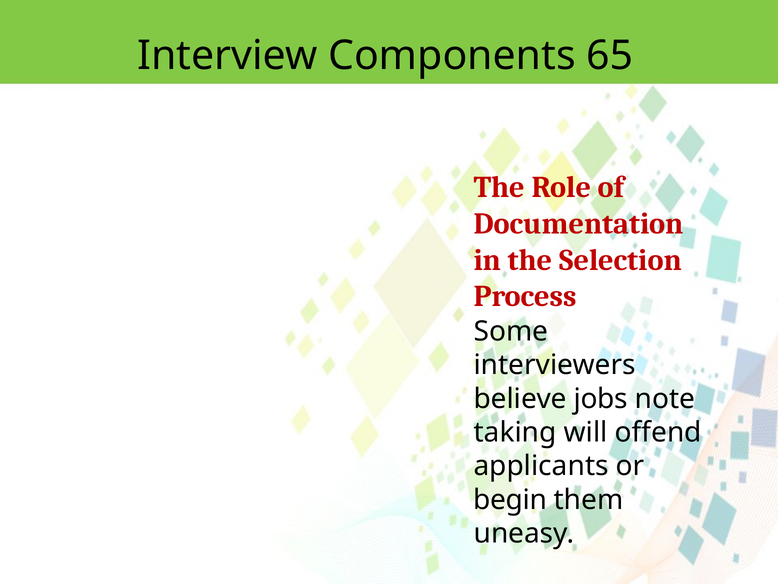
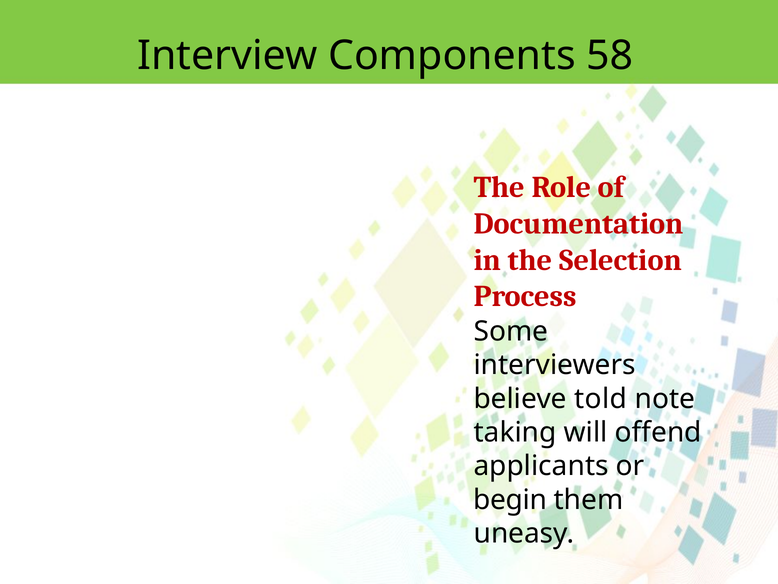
65: 65 -> 58 (610, 56)
jobs: jobs -> told (601, 398)
